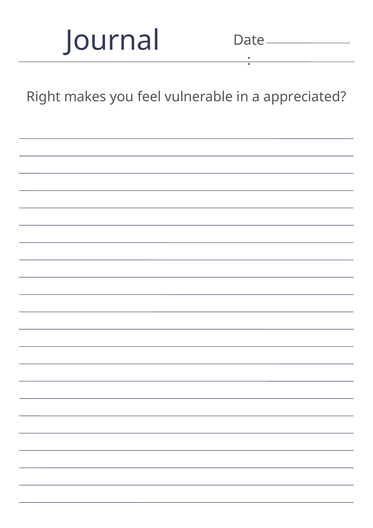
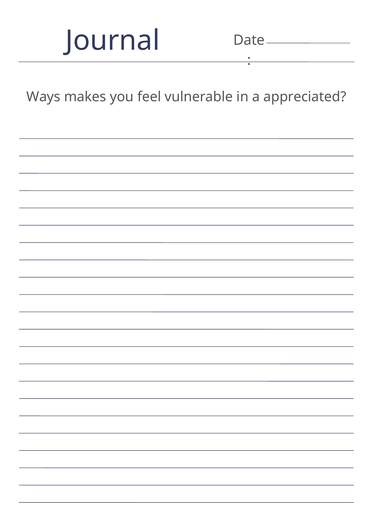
Right: Right -> Ways (44, 97)
